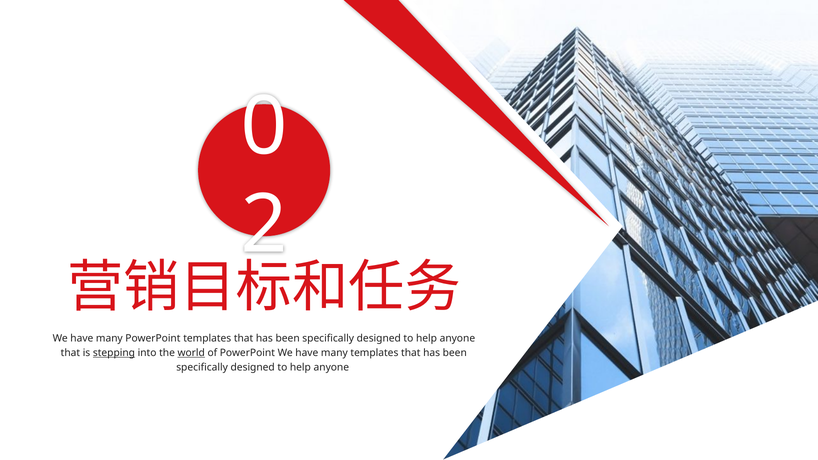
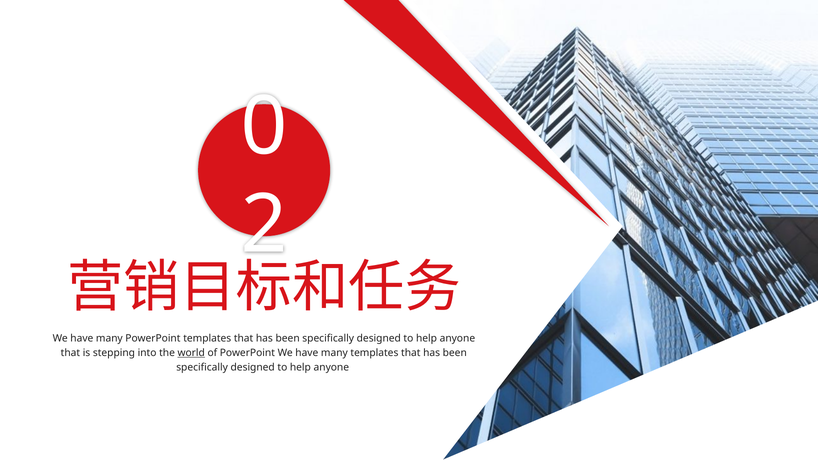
stepping underline: present -> none (114, 353)
